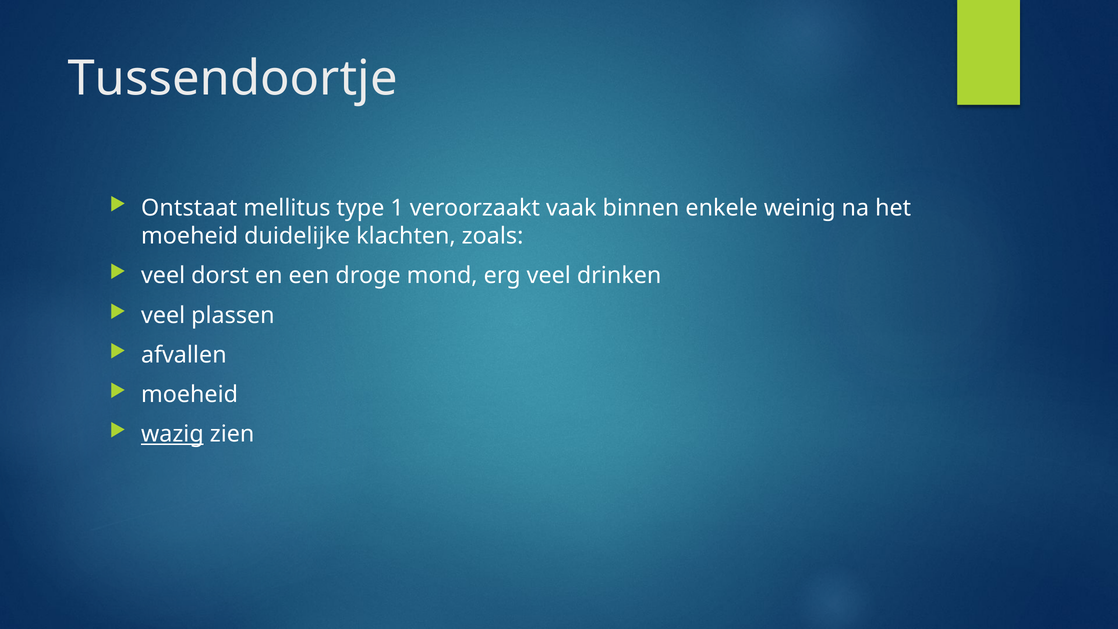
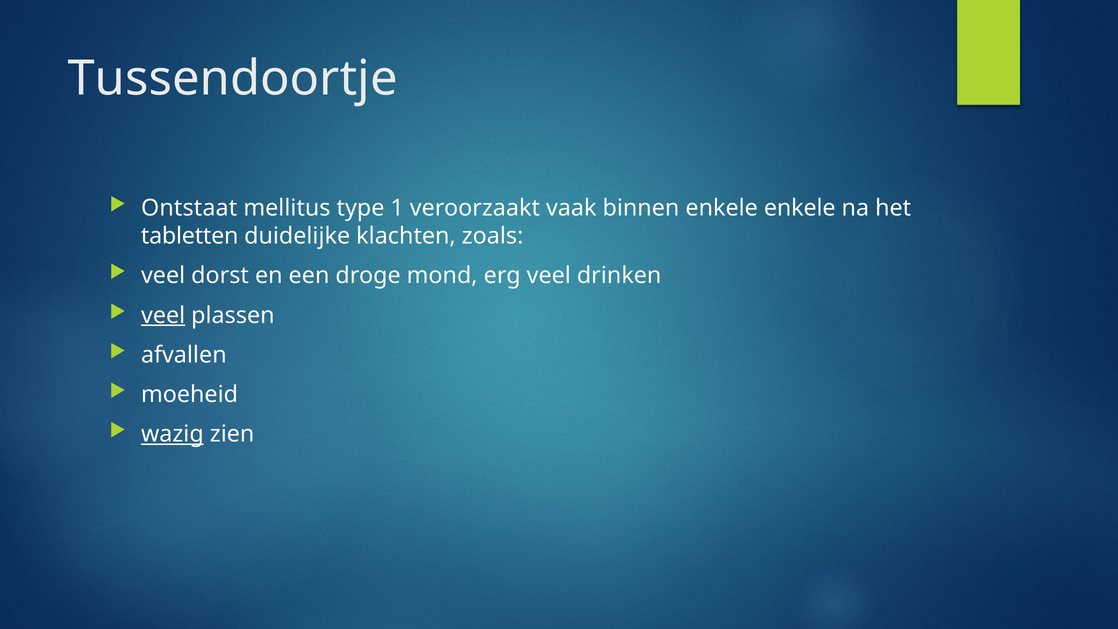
enkele weinig: weinig -> enkele (800, 208)
moeheid: moeheid -> tabletten (190, 236)
veel underline: none -> present (163, 315)
